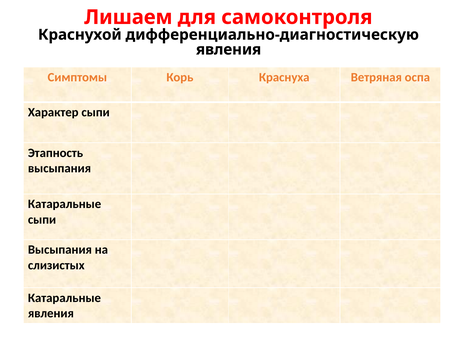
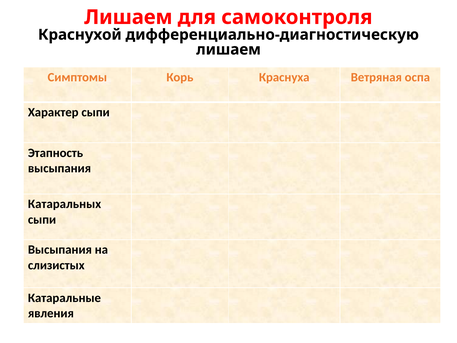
явления: явления -> лишаем (229, 49)
Катаральные: Катаральные -> Катаральных (65, 204)
